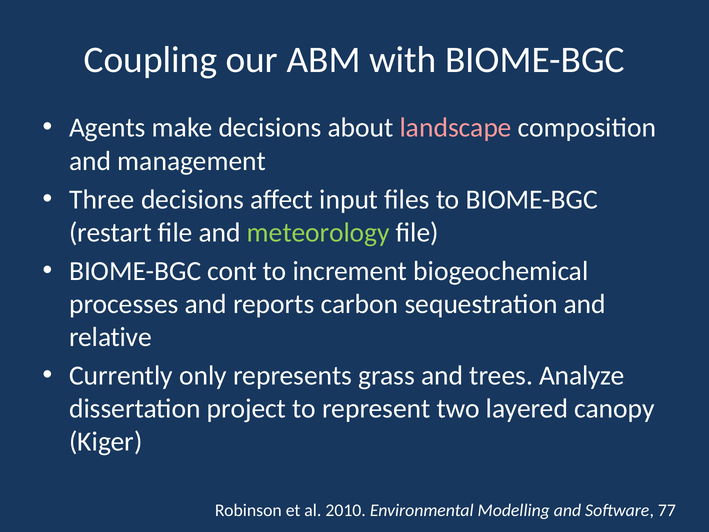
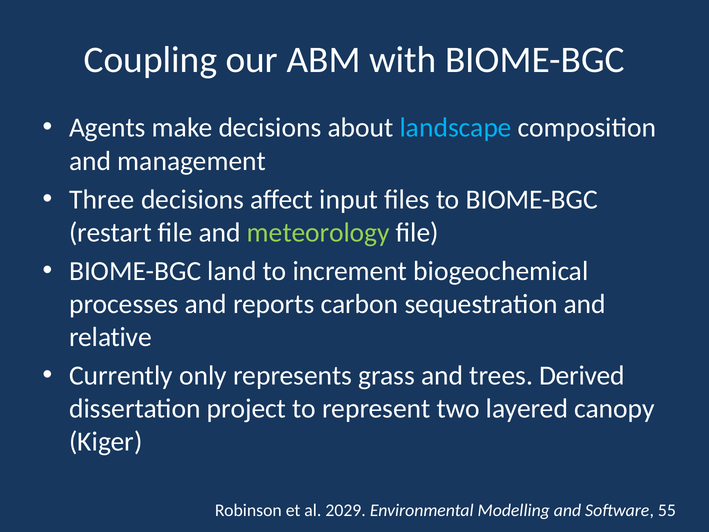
landscape colour: pink -> light blue (456, 128)
cont: cont -> land (232, 271)
Analyze: Analyze -> Derived (582, 376)
2010: 2010 -> 2029 (346, 510)
77: 77 -> 55 (667, 510)
